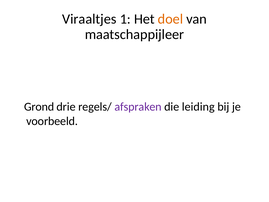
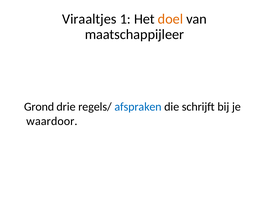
afspraken colour: purple -> blue (138, 107)
leiding: leiding -> schrijft (198, 107)
voorbeeld: voorbeeld -> waardoor (52, 121)
